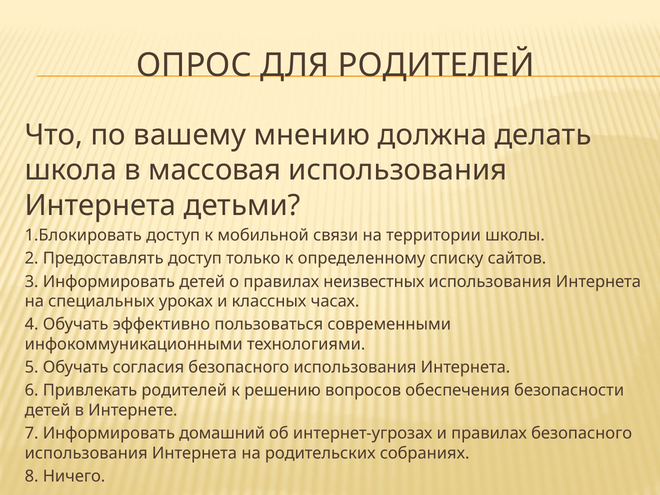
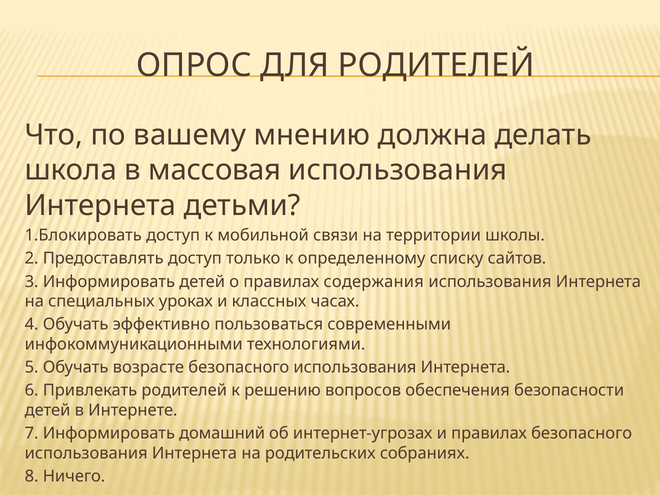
неизвестных: неизвестных -> содержания (374, 282)
согласия: согласия -> возрасте (148, 367)
